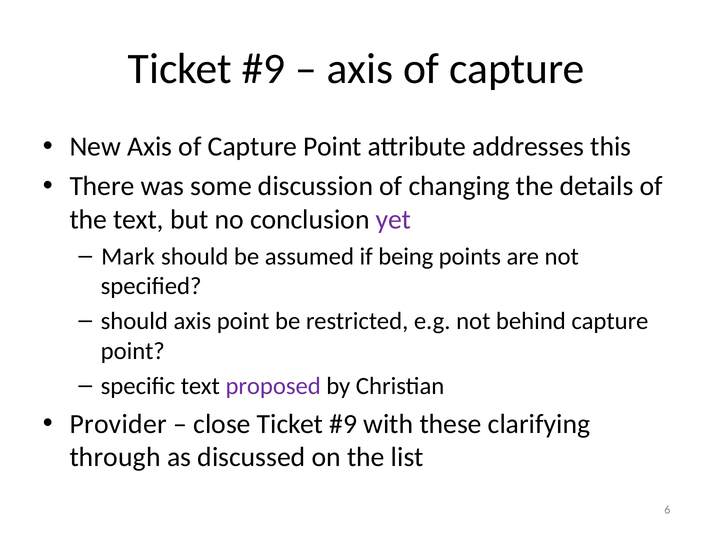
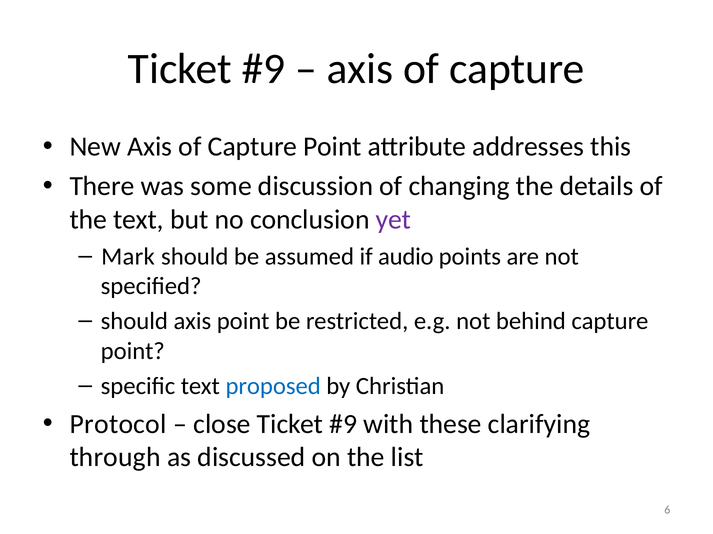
being: being -> audio (406, 257)
proposed colour: purple -> blue (273, 387)
Provider: Provider -> Protocol (118, 425)
